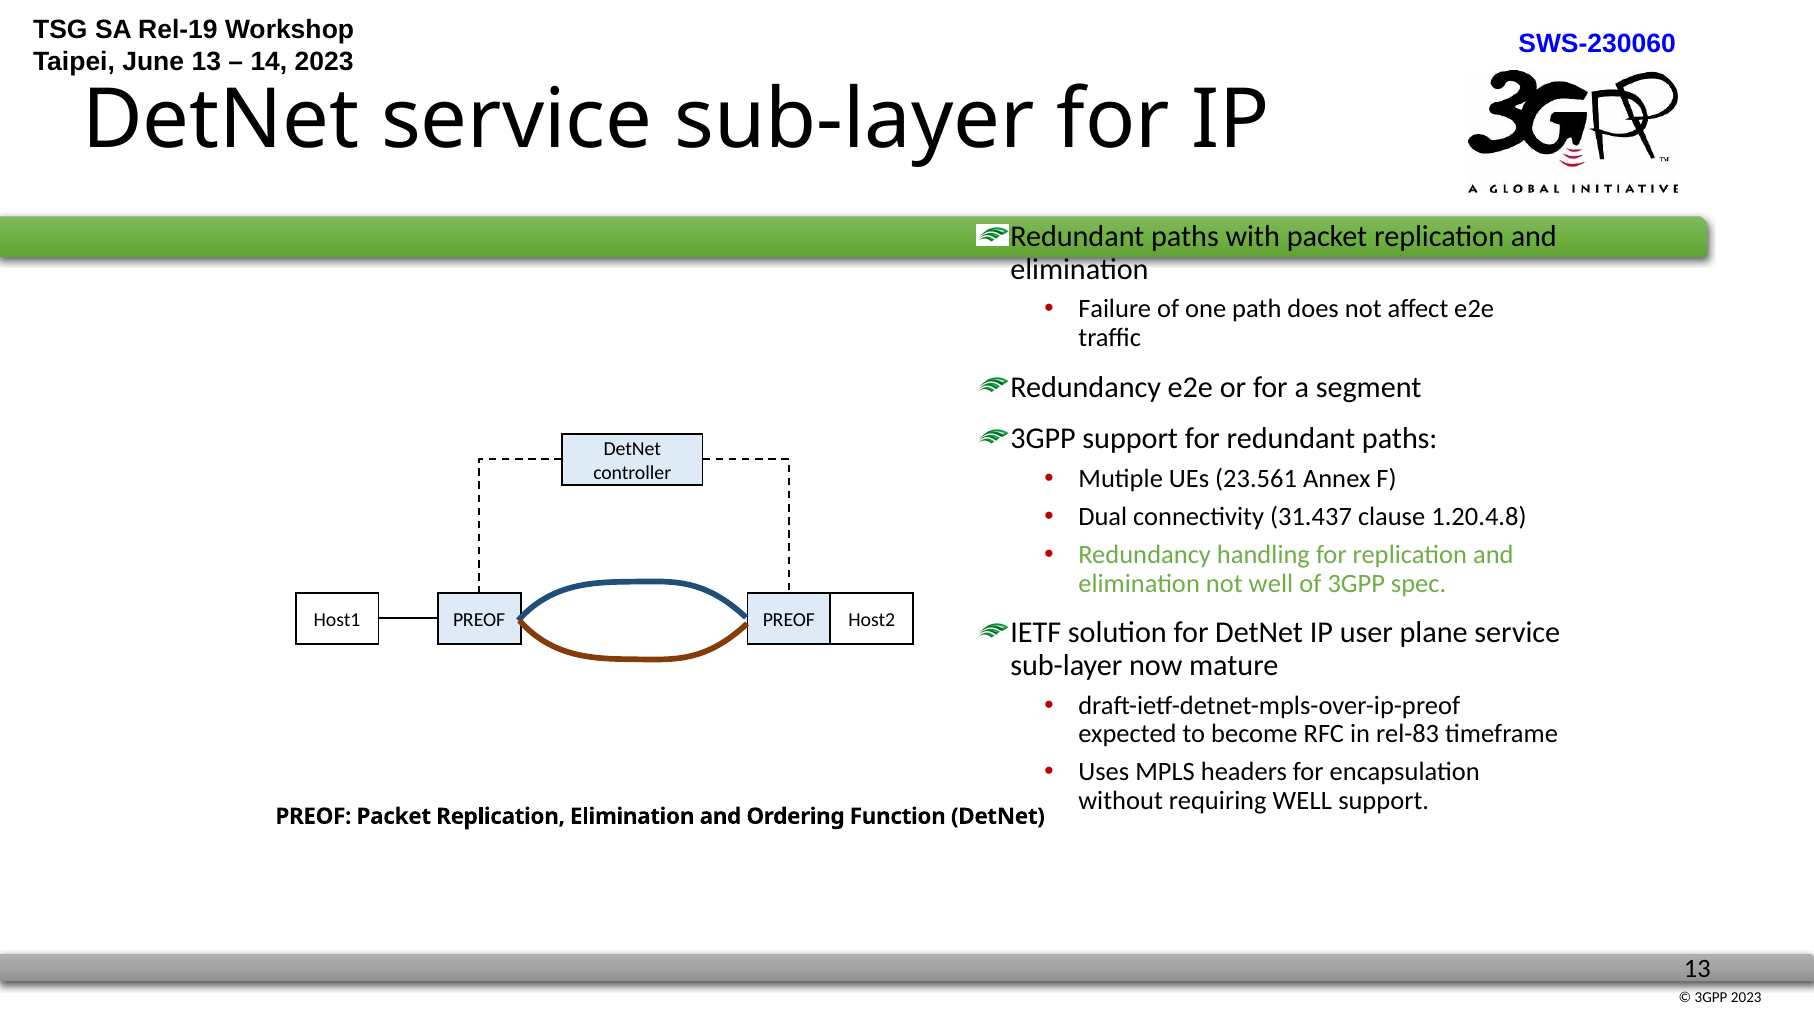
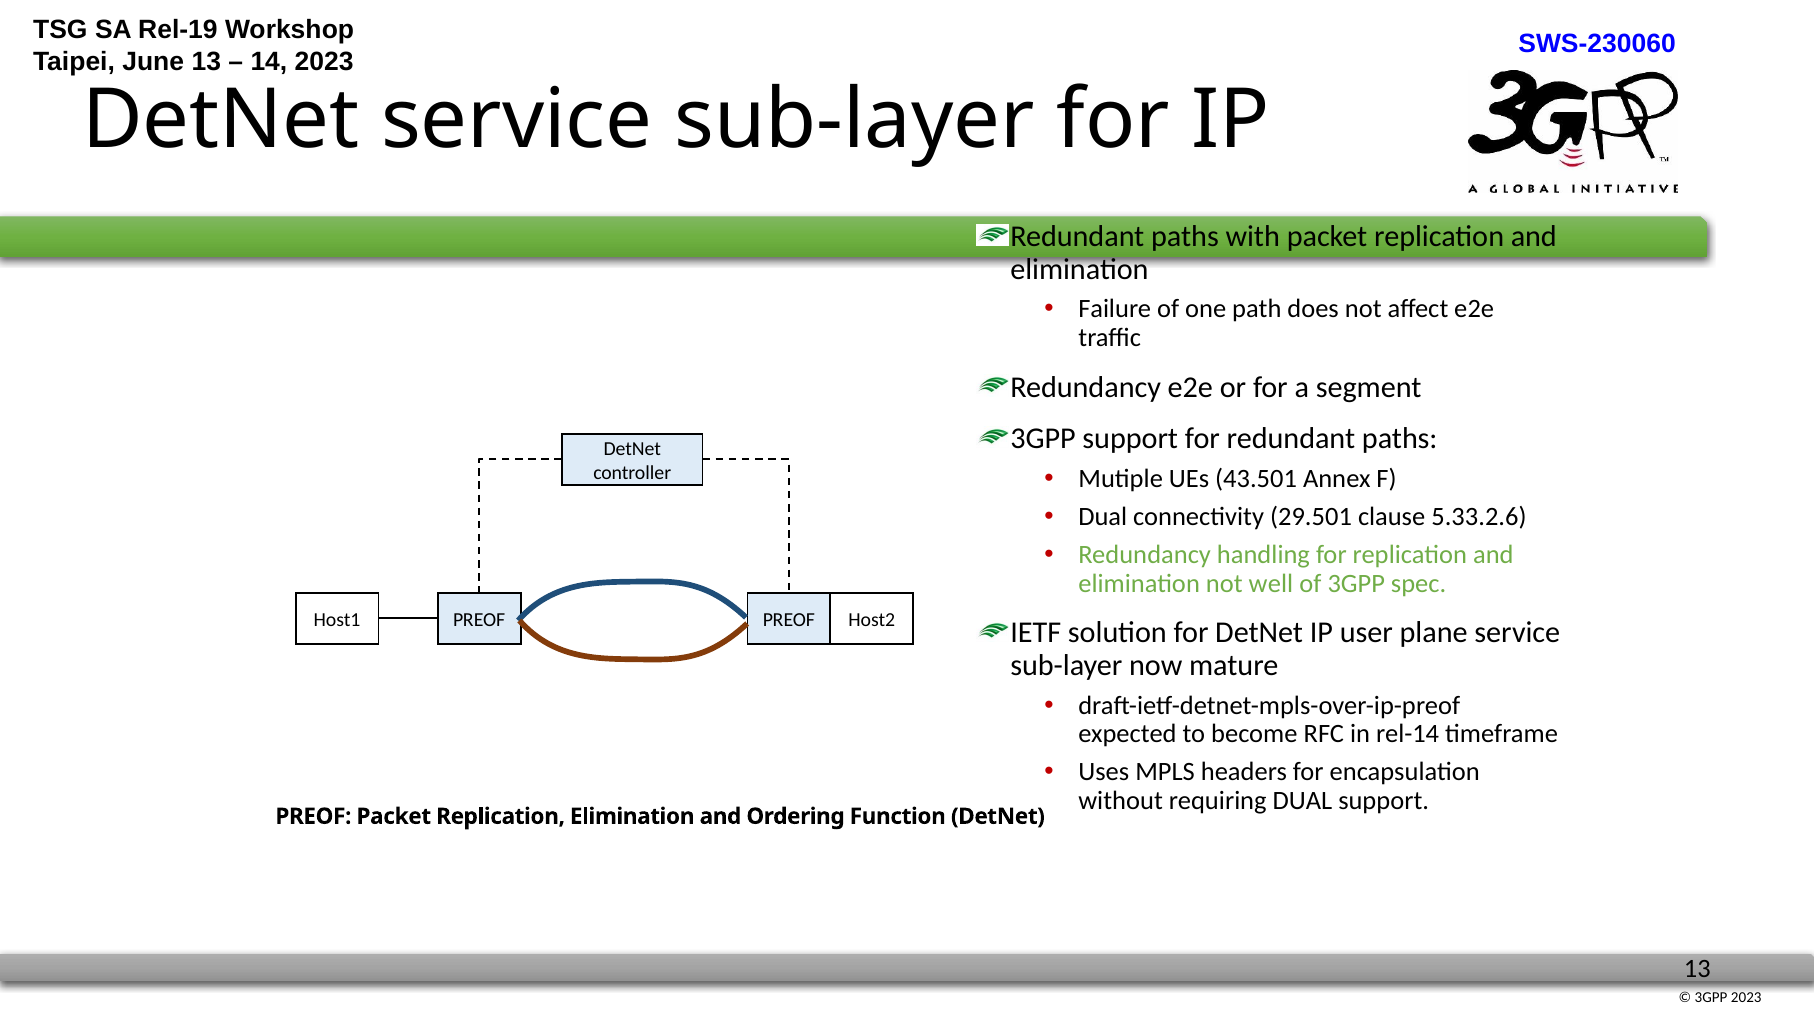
23.561: 23.561 -> 43.501 (1256, 479)
31.437: 31.437 -> 29.501 (1311, 517)
1.20.4.8: 1.20.4.8 -> 5.33.2.6 (1479, 517)
rel-83: rel-83 -> rel-14 (1408, 734)
requiring WELL: WELL -> DUAL (1302, 801)
